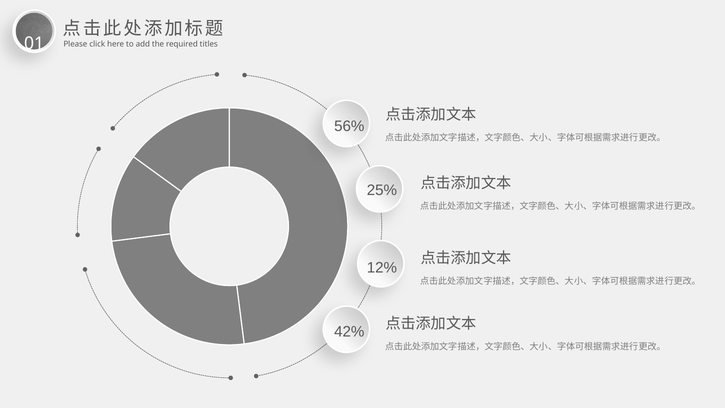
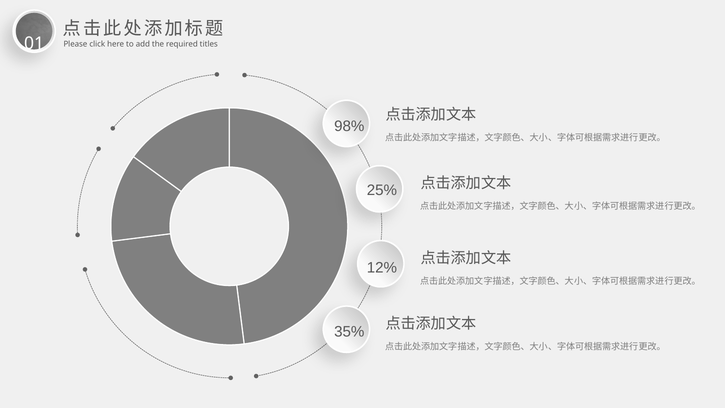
56%: 56% -> 98% (349, 126)
42%: 42% -> 35% (349, 332)
